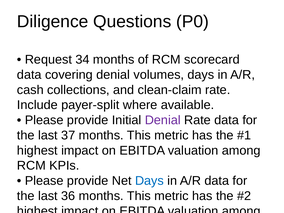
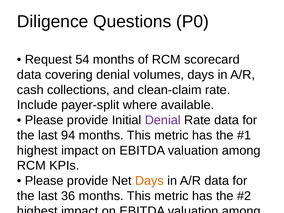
34: 34 -> 54 (82, 60)
37: 37 -> 94 (68, 135)
Days colour: blue -> orange (149, 181)
